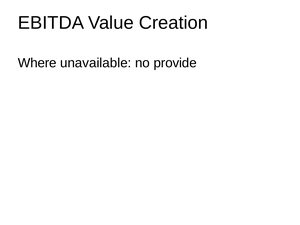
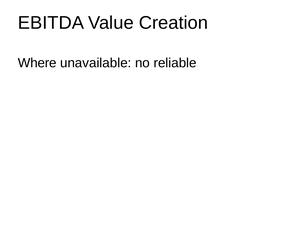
provide: provide -> reliable (175, 63)
